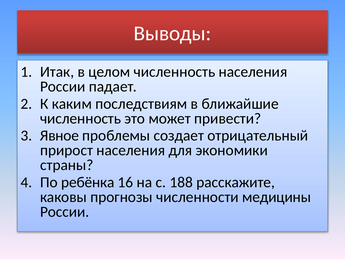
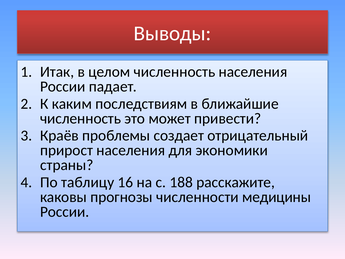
Явное: Явное -> Краёв (59, 136)
ребёнка: ребёнка -> таблицу (88, 182)
